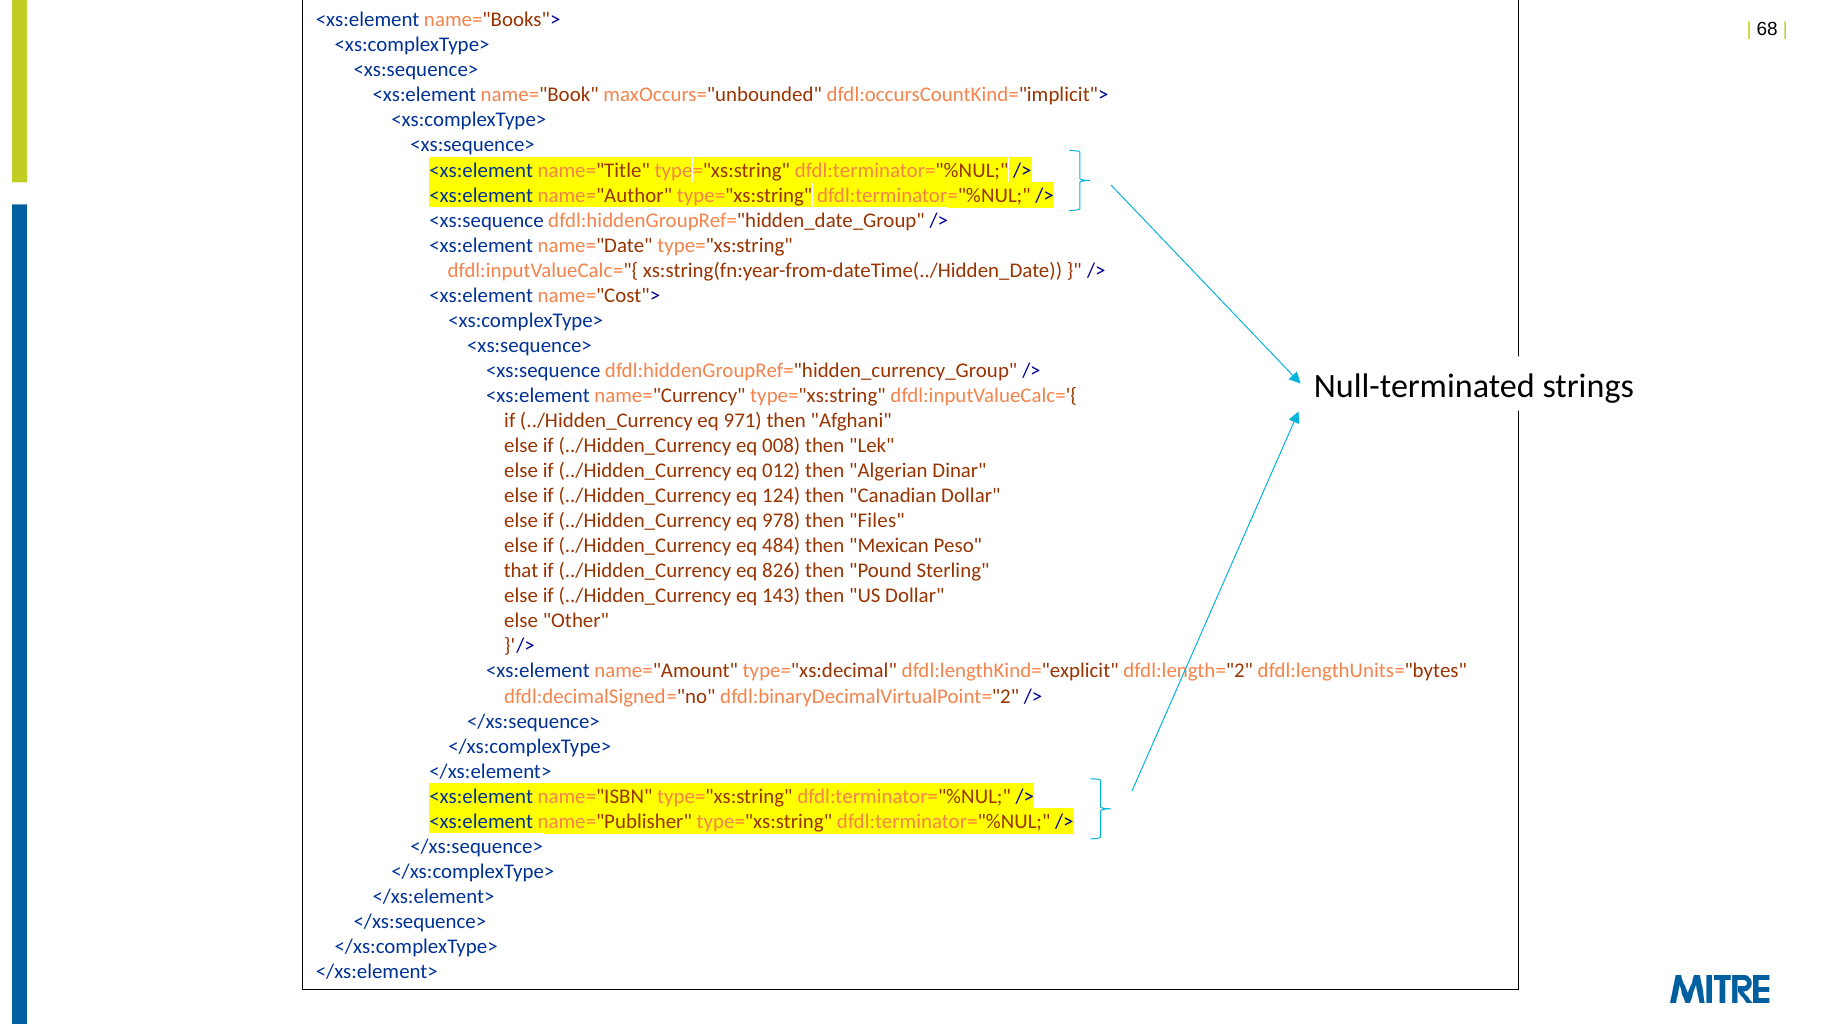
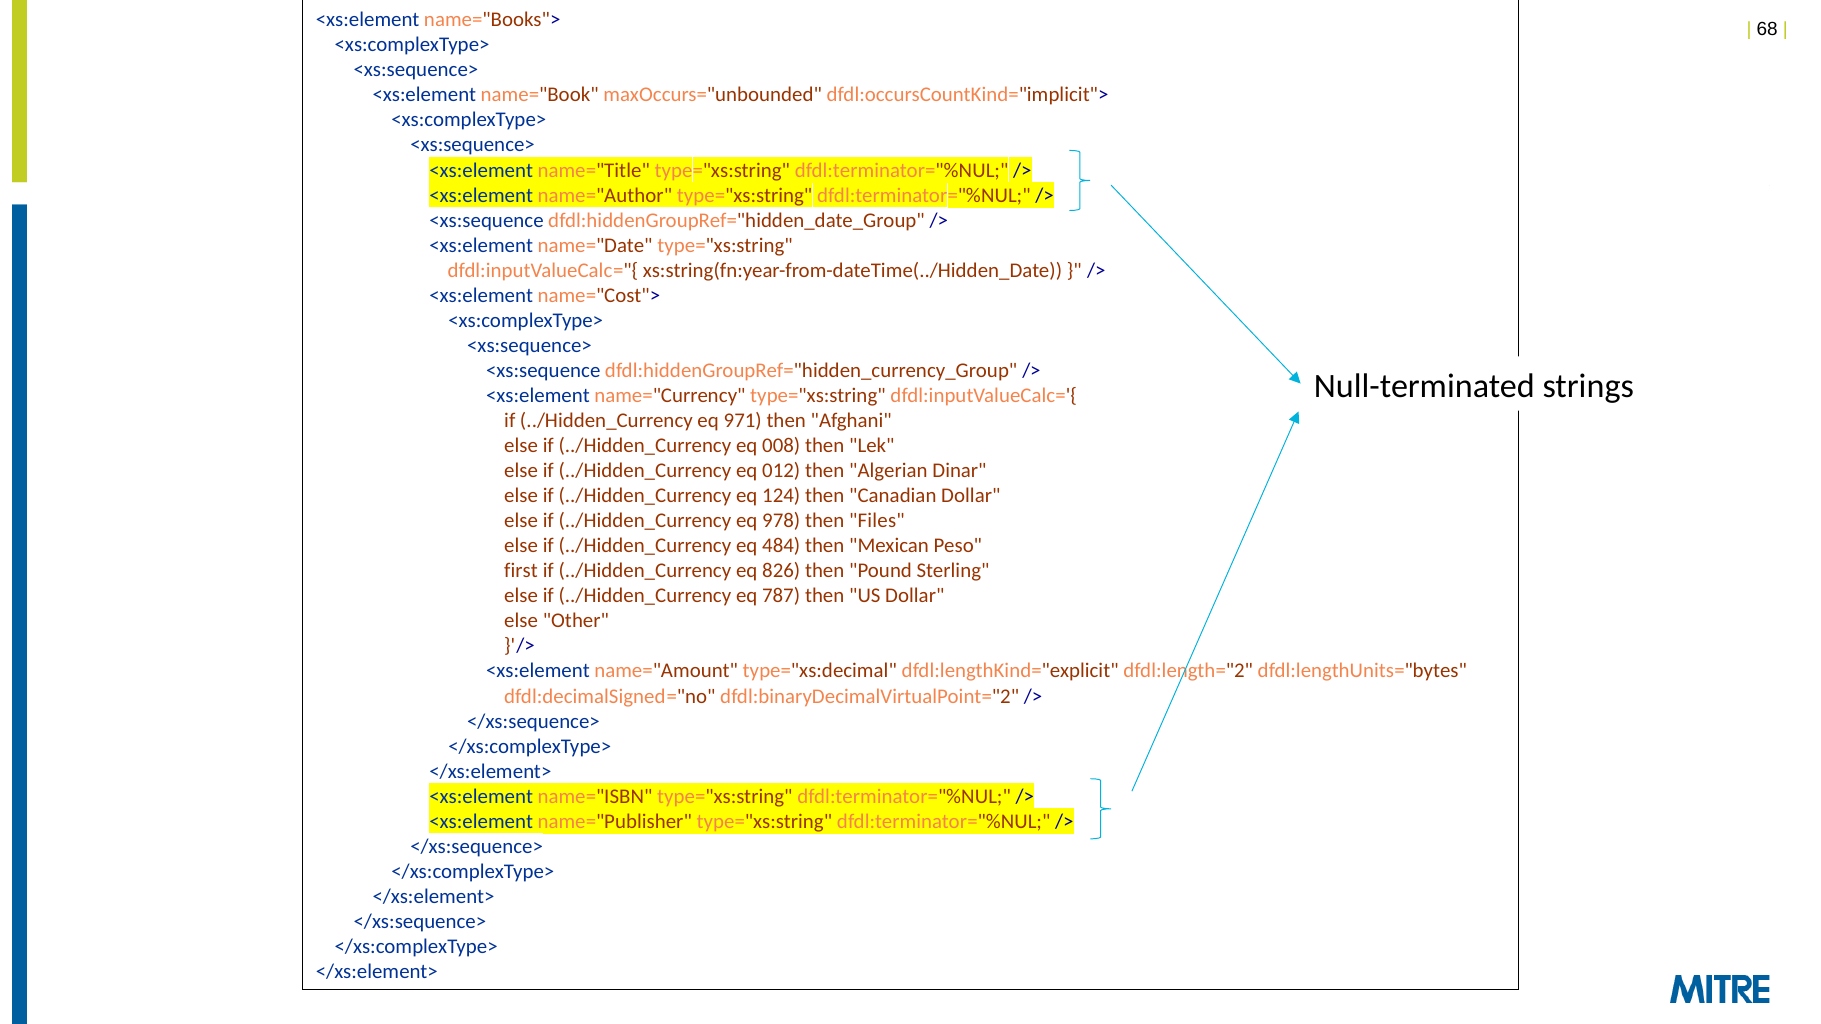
that: that -> first (521, 571)
143: 143 -> 787 (781, 596)
